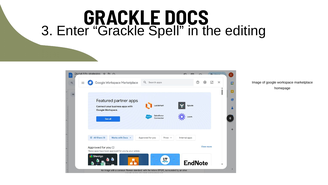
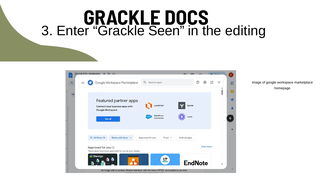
Spell: Spell -> Seen (166, 31)
